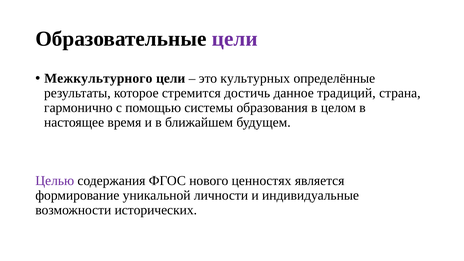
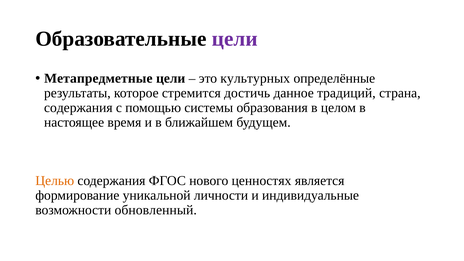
Межкультурного: Межкультурного -> Метапредметные (98, 78)
гармонично: гармонично -> содержания (78, 108)
Целью colour: purple -> orange (55, 181)
исторических: исторических -> обновленный (156, 210)
